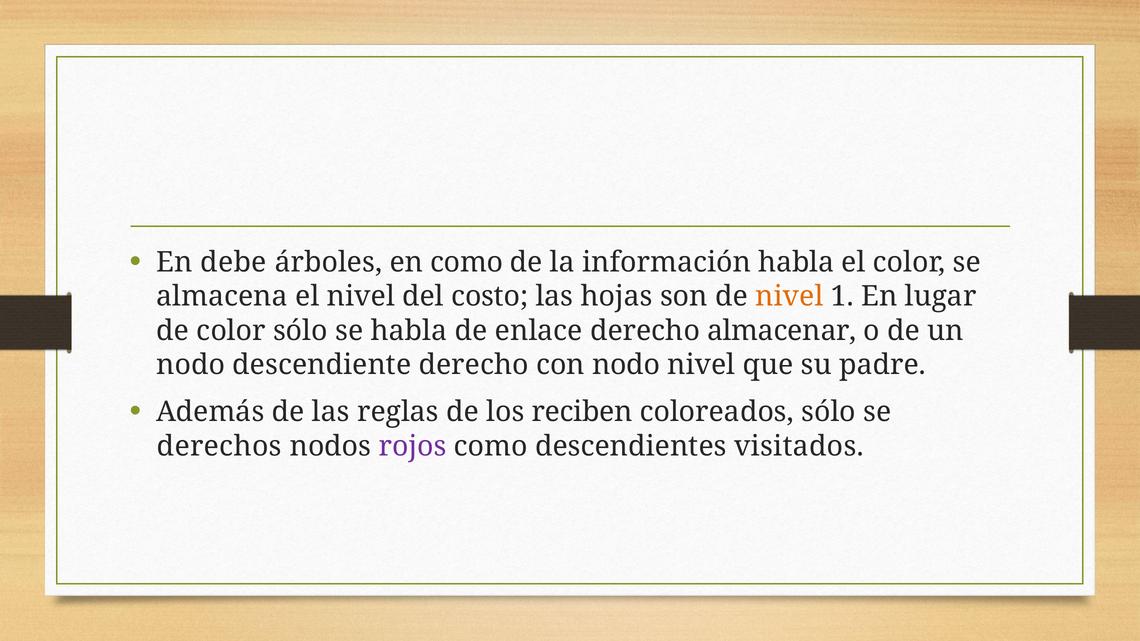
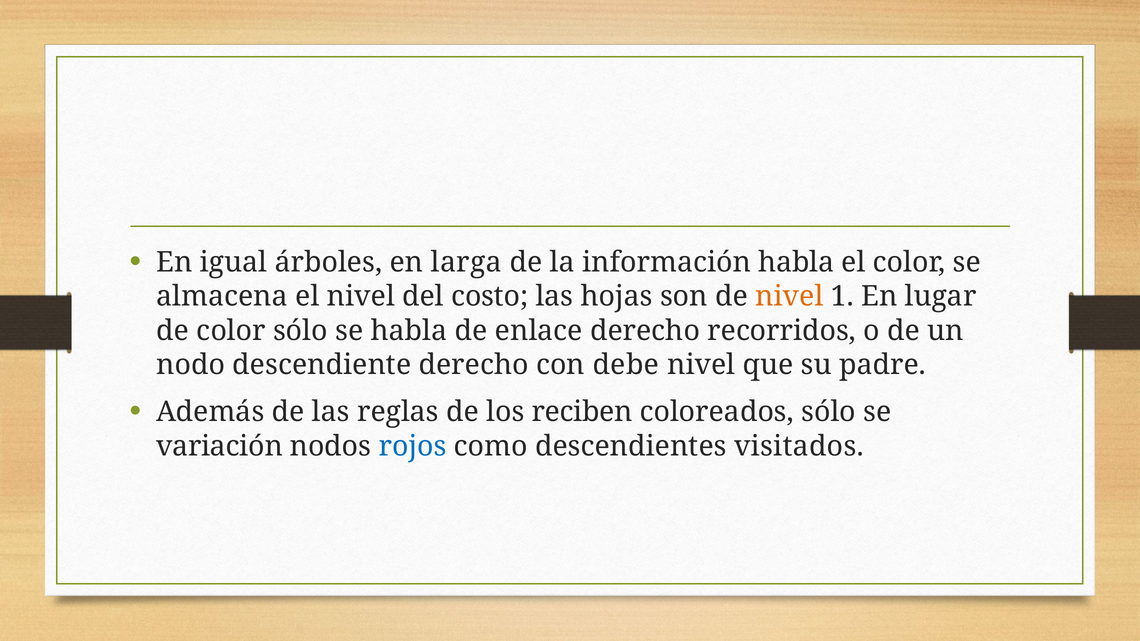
debe: debe -> igual (234, 262)
en como: como -> larga (466, 262)
almacenar: almacenar -> recorridos (782, 331)
con nodo: nodo -> debe (626, 365)
derechos: derechos -> variación (219, 446)
rojos colour: purple -> blue (413, 446)
